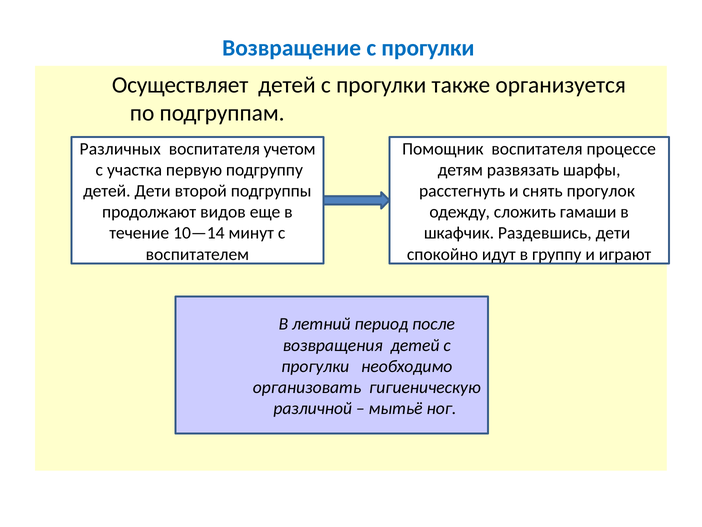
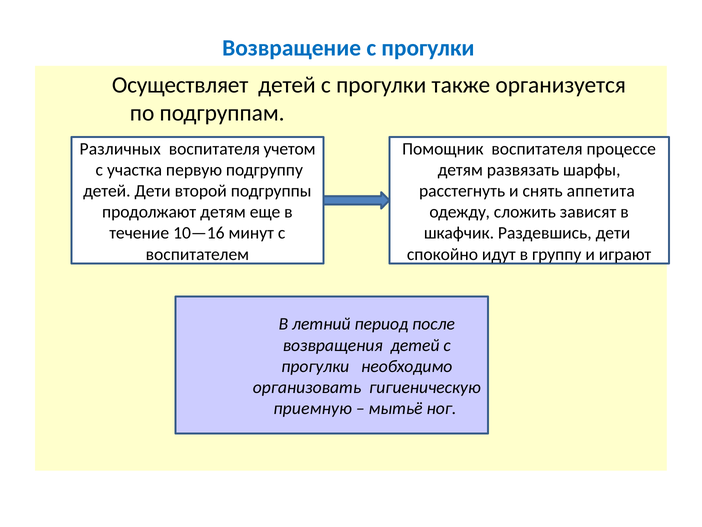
прогулок: прогулок -> аппетита (601, 191)
продолжают видов: видов -> детям (223, 212)
гамаши: гамаши -> зависят (588, 212)
10—14: 10—14 -> 10—16 (199, 233)
различной: различной -> приемную (313, 408)
